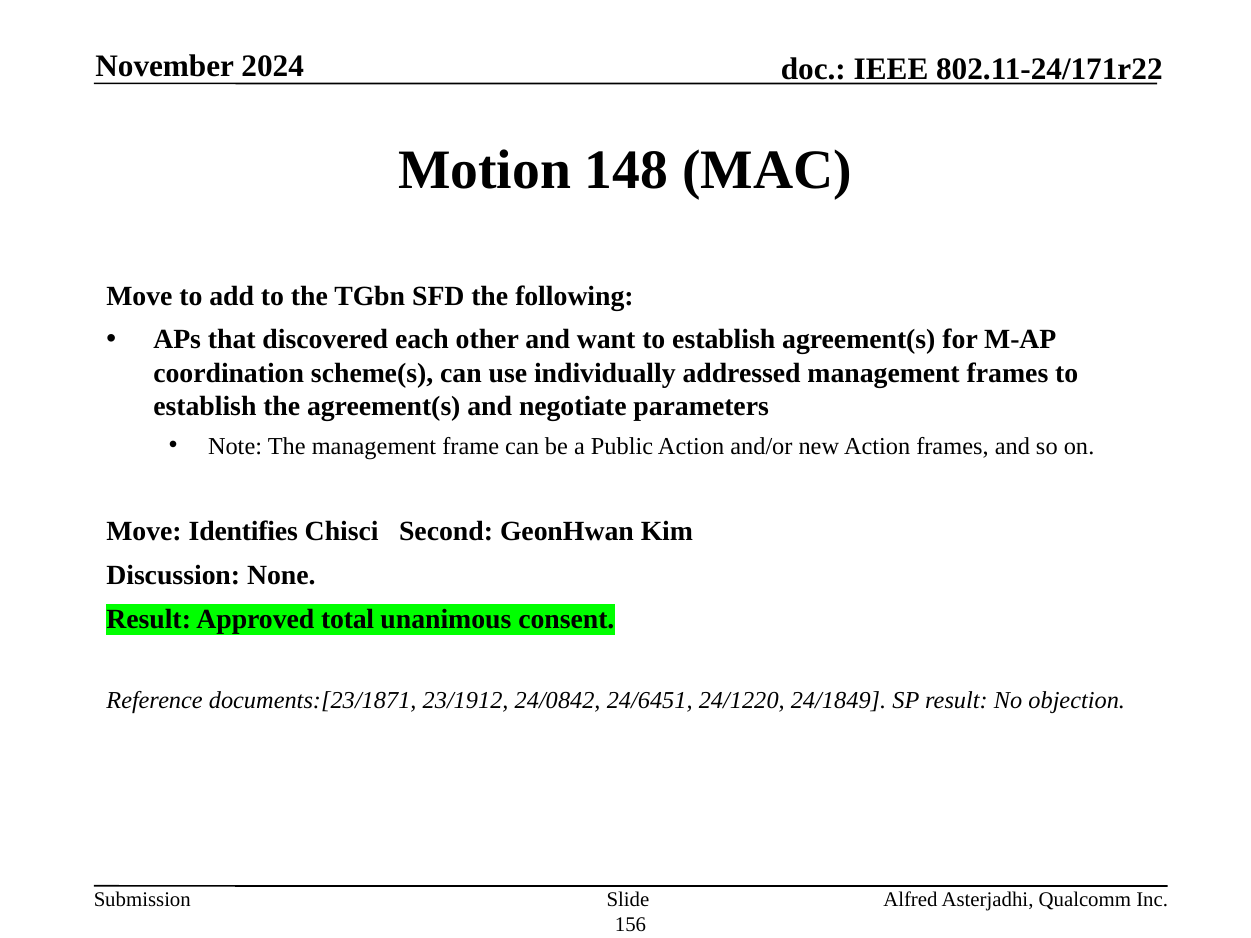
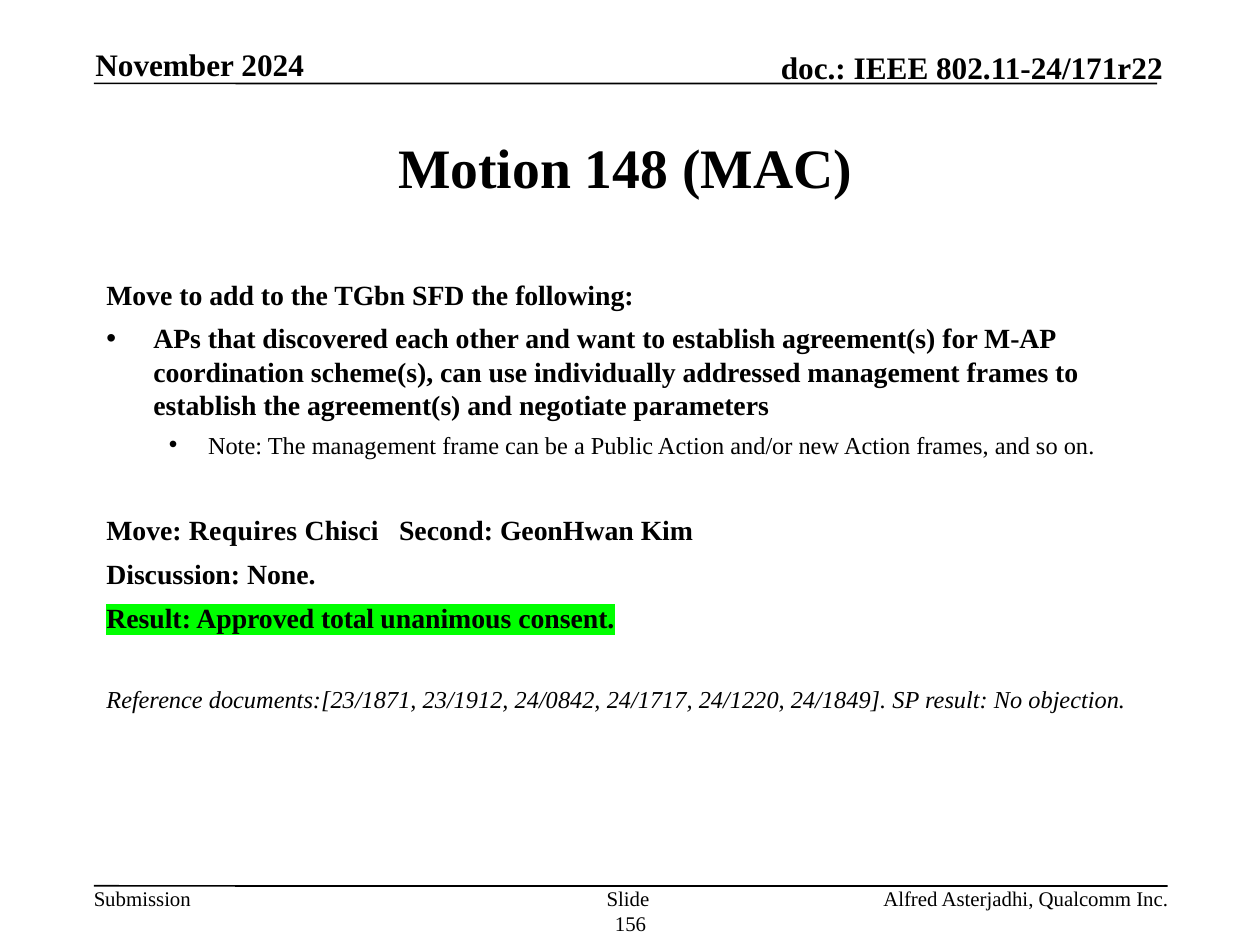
Identifies: Identifies -> Requires (243, 532)
24/6451: 24/6451 -> 24/1717 (650, 701)
